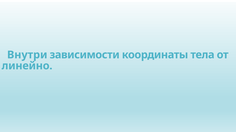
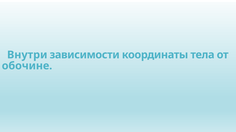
линейно: линейно -> обочине (27, 66)
